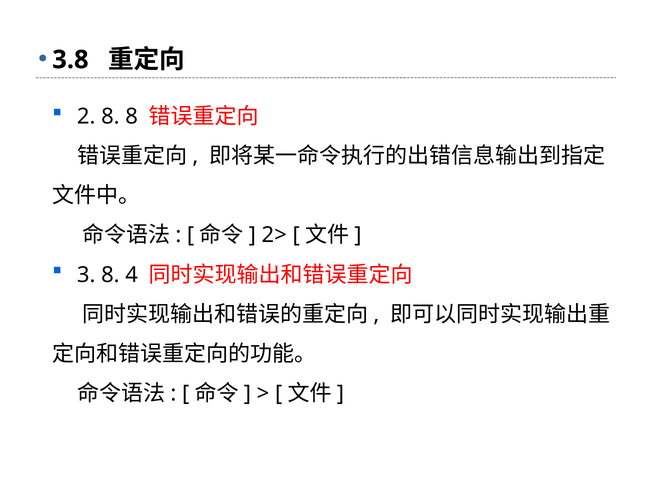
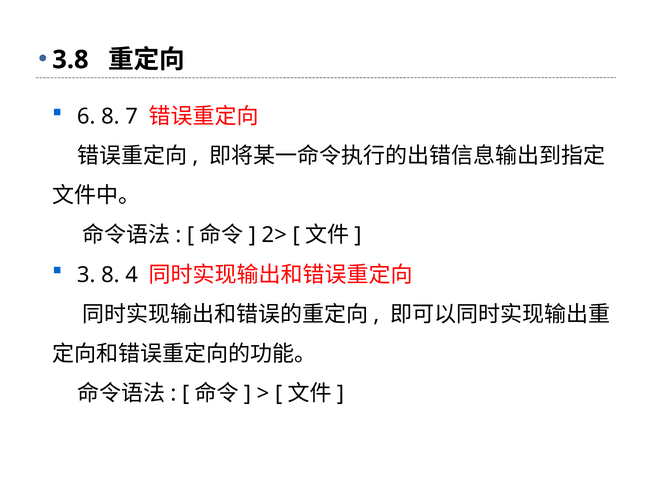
2: 2 -> 6 (86, 116)
8 8: 8 -> 7 (132, 116)
